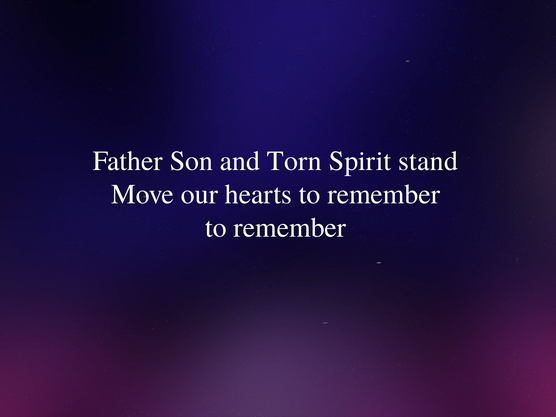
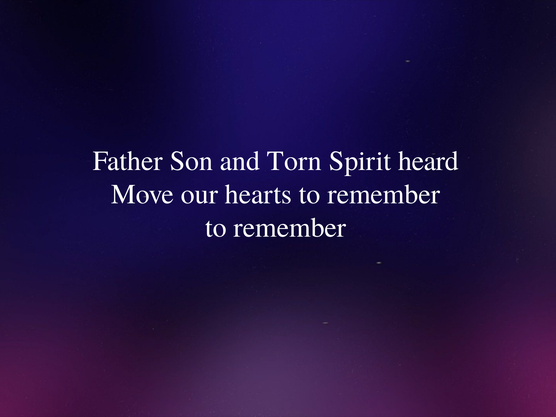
stand: stand -> heard (428, 161)
